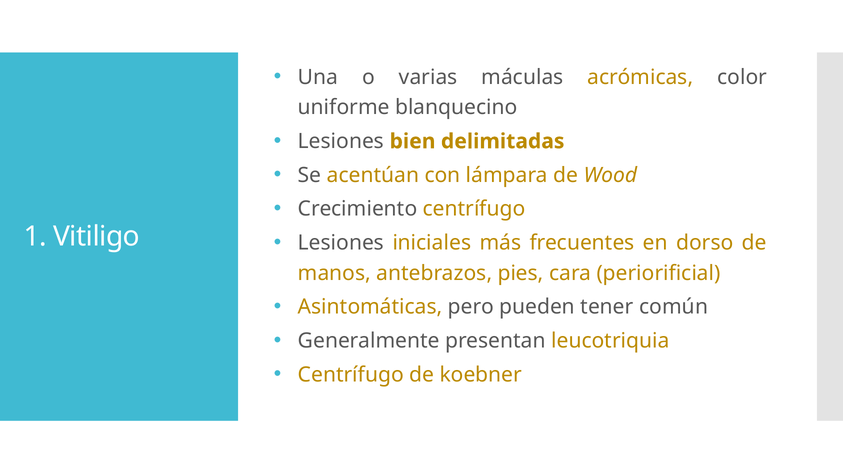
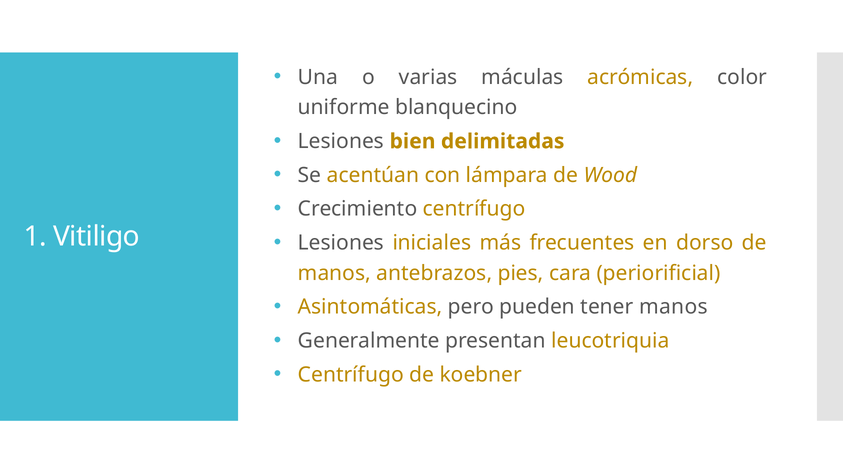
tener común: común -> manos (673, 307)
